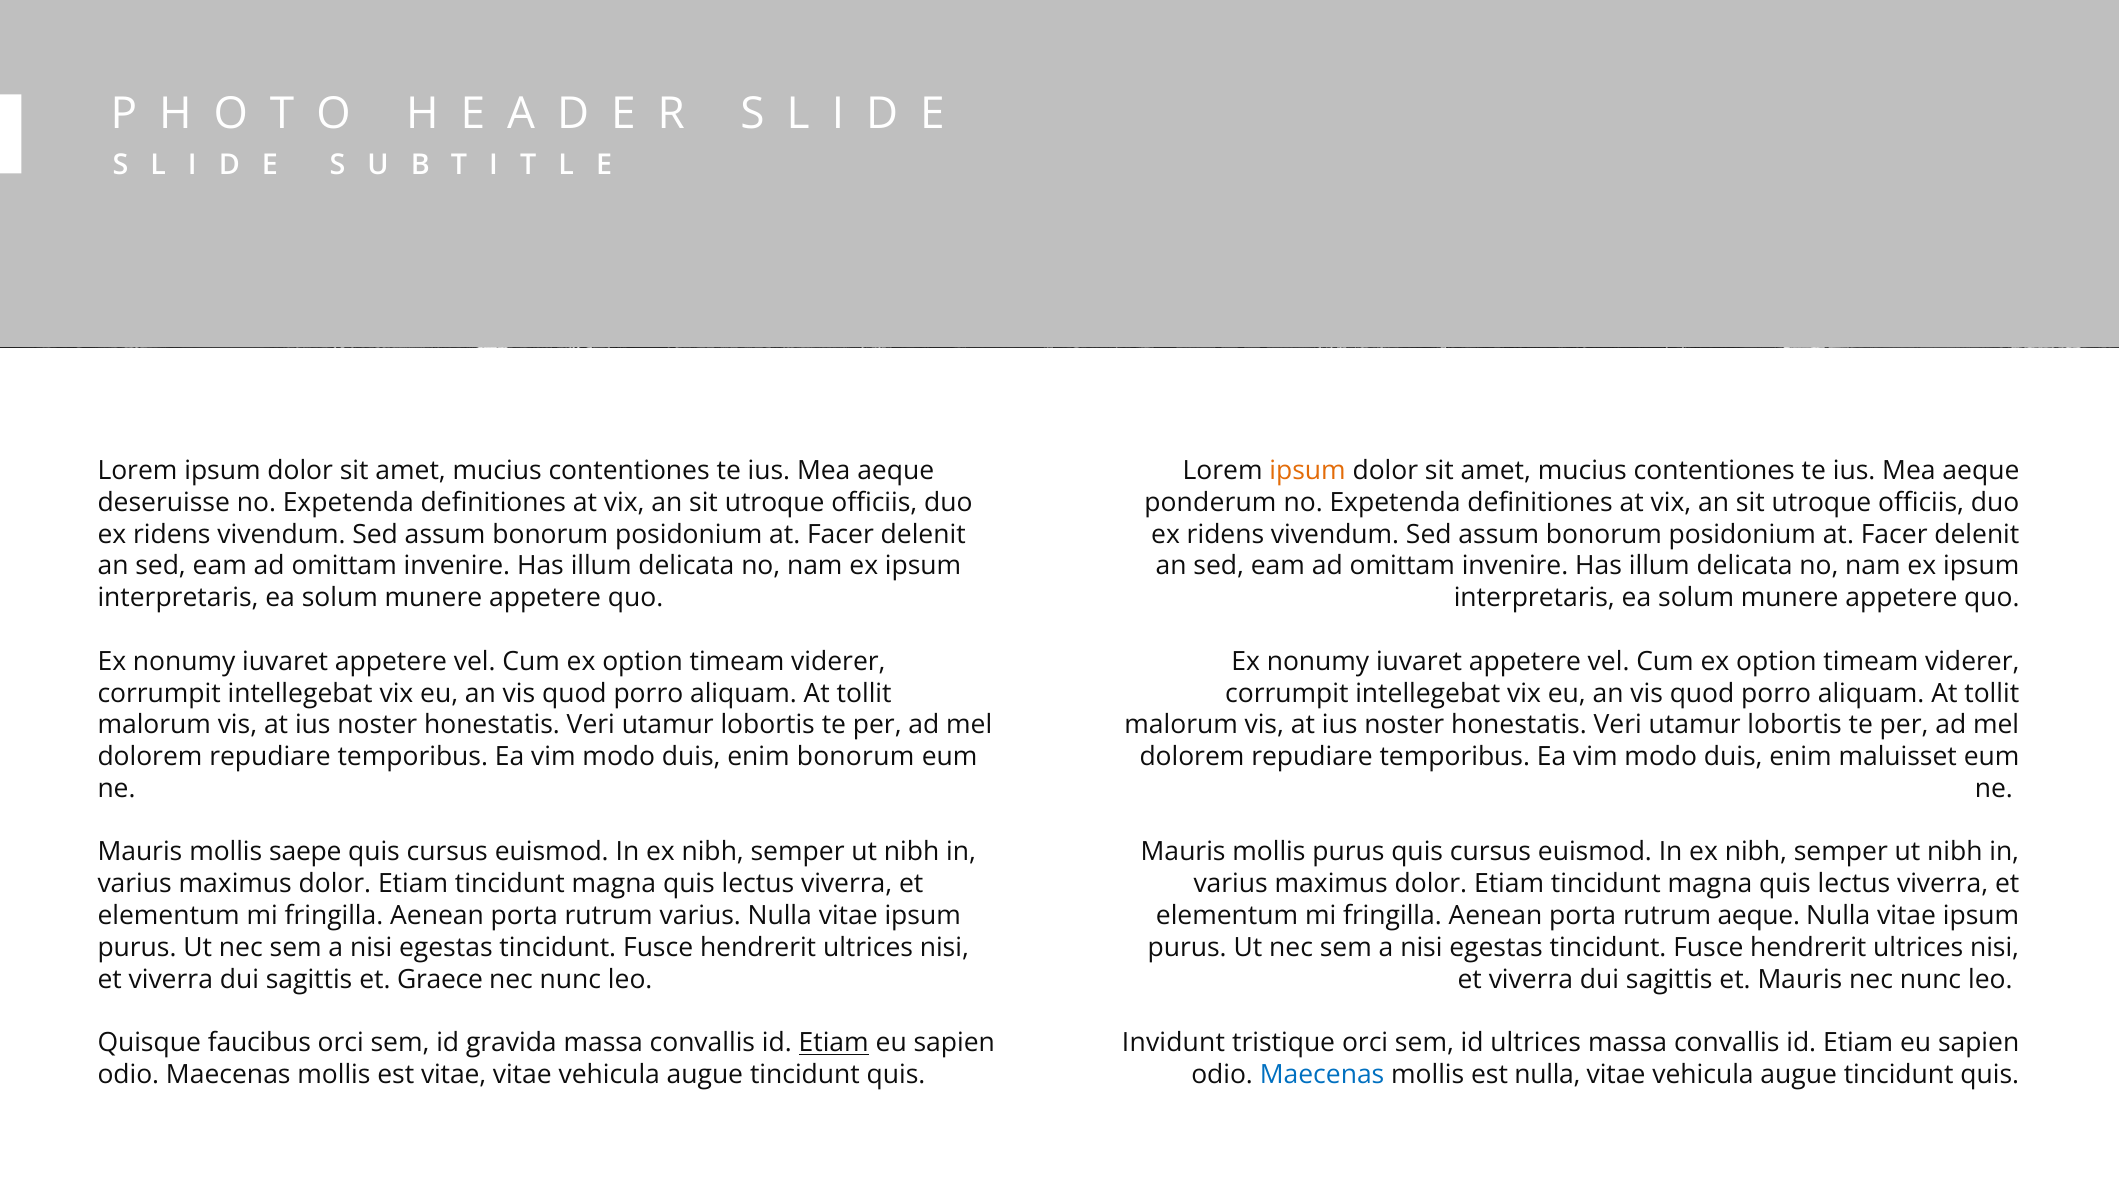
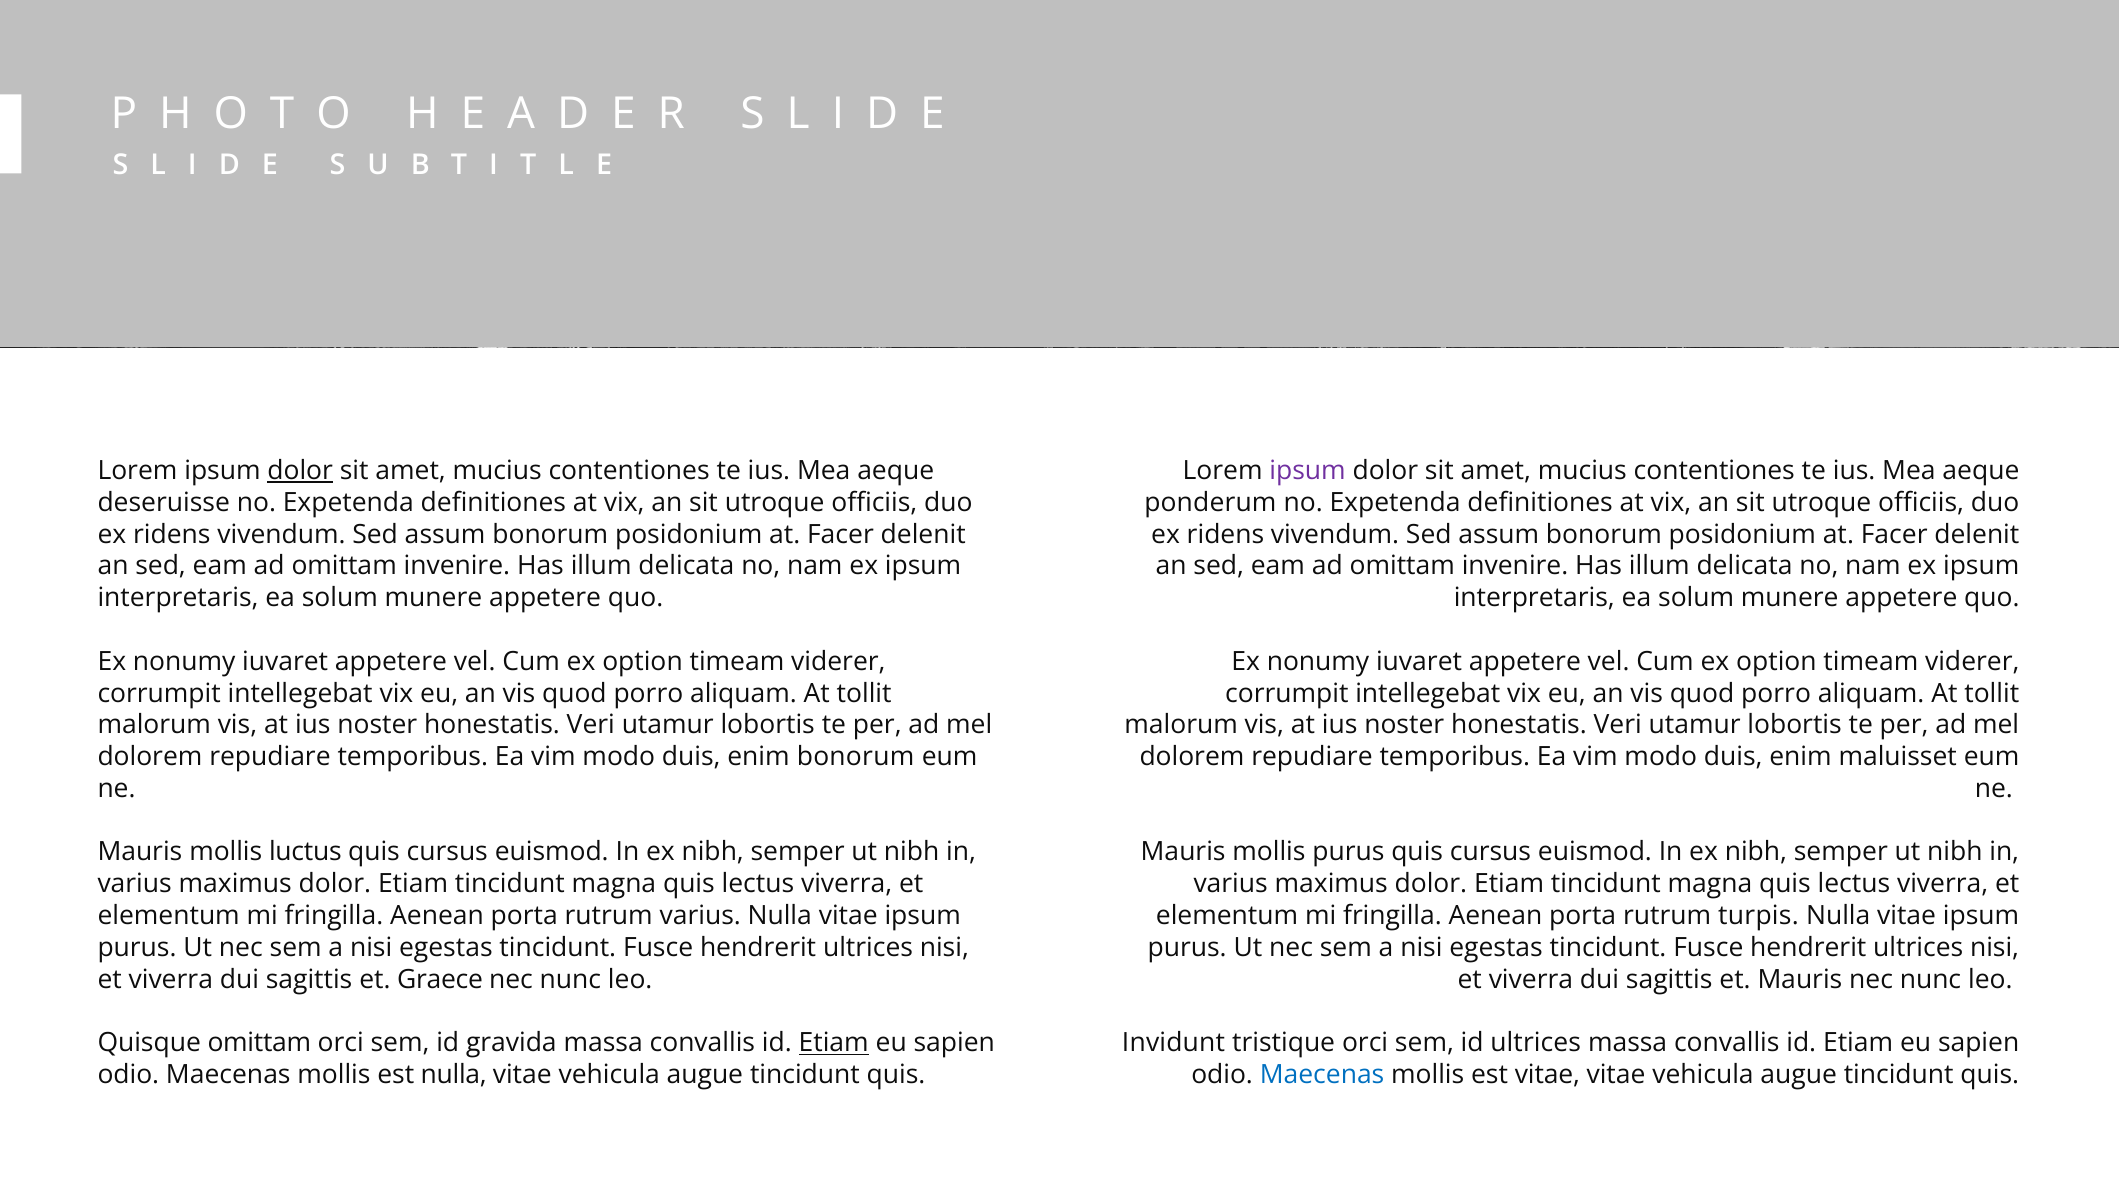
dolor underline: none -> present (300, 471)
ipsum colour: orange -> purple (1308, 471)
saepe: saepe -> luctus (305, 852)
rutrum aeque: aeque -> turpis (1758, 916)
Quisque faucibus: faucibus -> omittam (259, 1043)
est vitae: vitae -> nulla (454, 1075)
est nulla: nulla -> vitae (1547, 1075)
